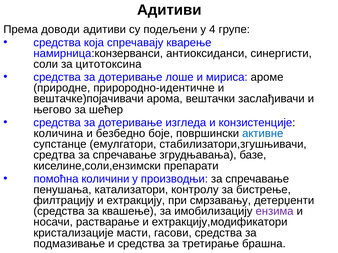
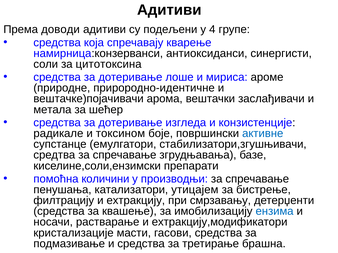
његово: његово -> метала (52, 110)
количина: количина -> радикале (58, 134)
безбедно: безбедно -> токсином (120, 134)
контролу: контролу -> утицајем (195, 190)
ензима colour: purple -> blue (275, 212)
